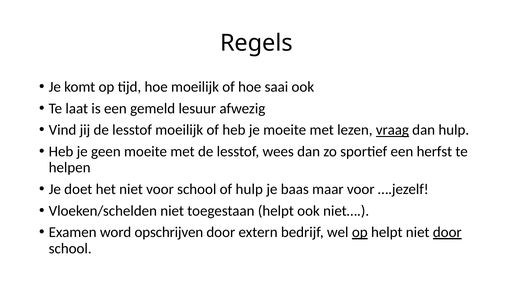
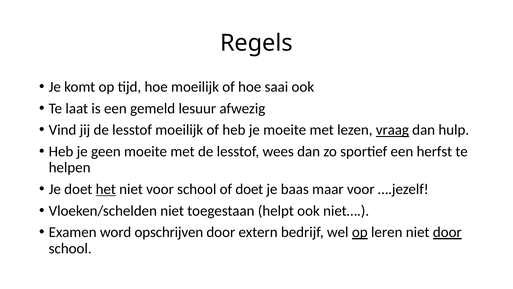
het underline: none -> present (106, 189)
of hulp: hulp -> doet (249, 189)
op helpt: helpt -> leren (387, 232)
